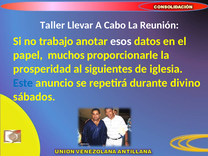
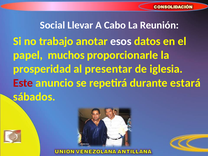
Taller: Taller -> Social (53, 25)
siguientes: siguientes -> presentar (108, 69)
Este colour: blue -> red (23, 83)
divino: divino -> estará (185, 83)
